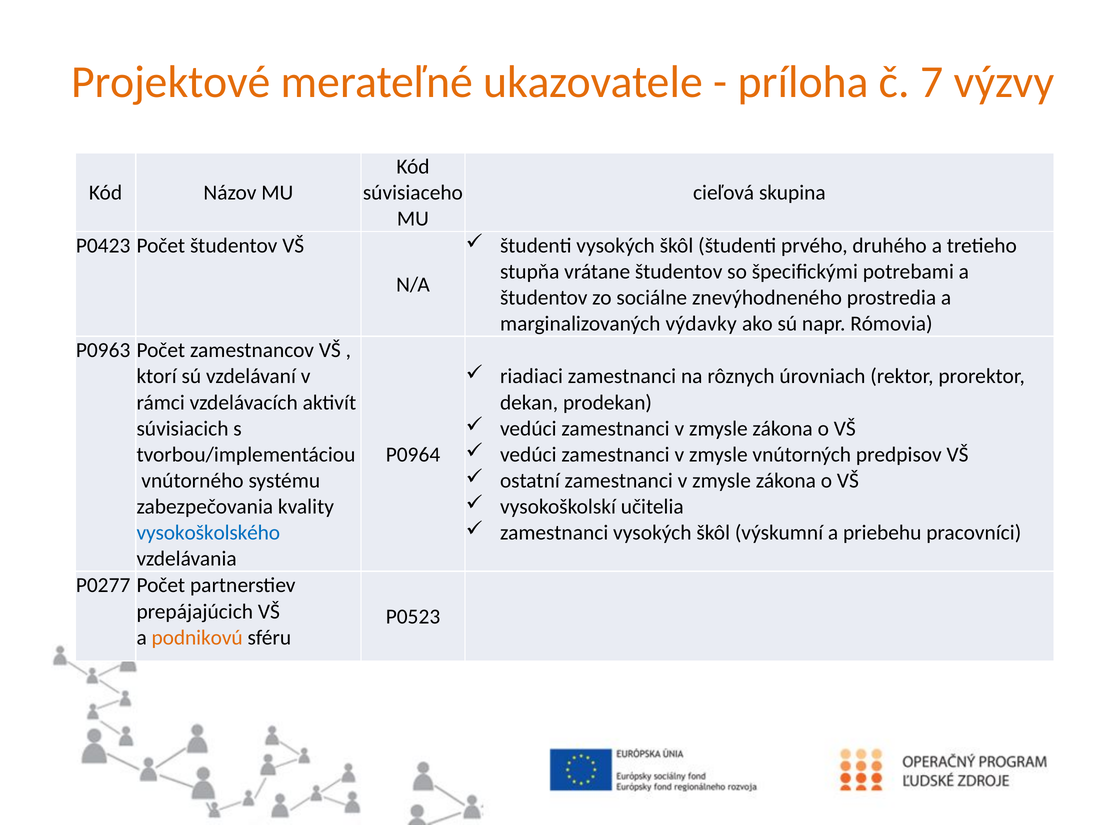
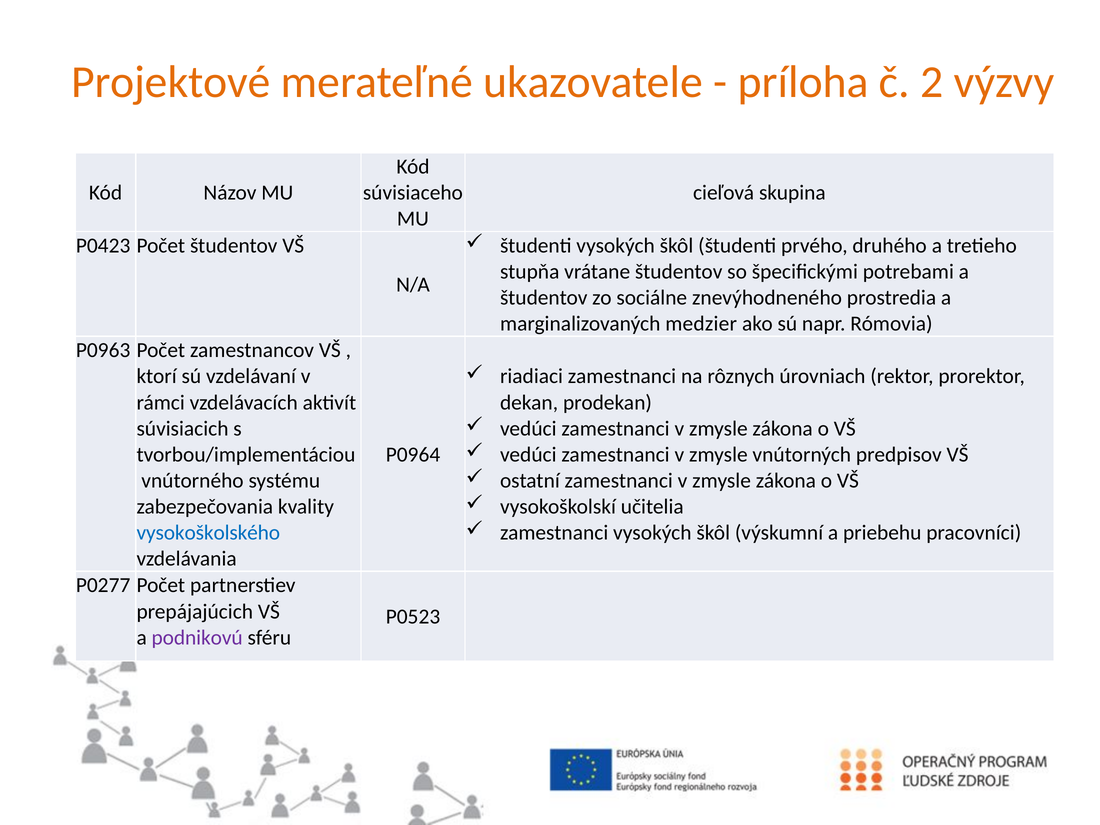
7: 7 -> 2 (932, 82)
výdavky: výdavky -> medzier (701, 324)
podnikovú colour: orange -> purple (197, 637)
